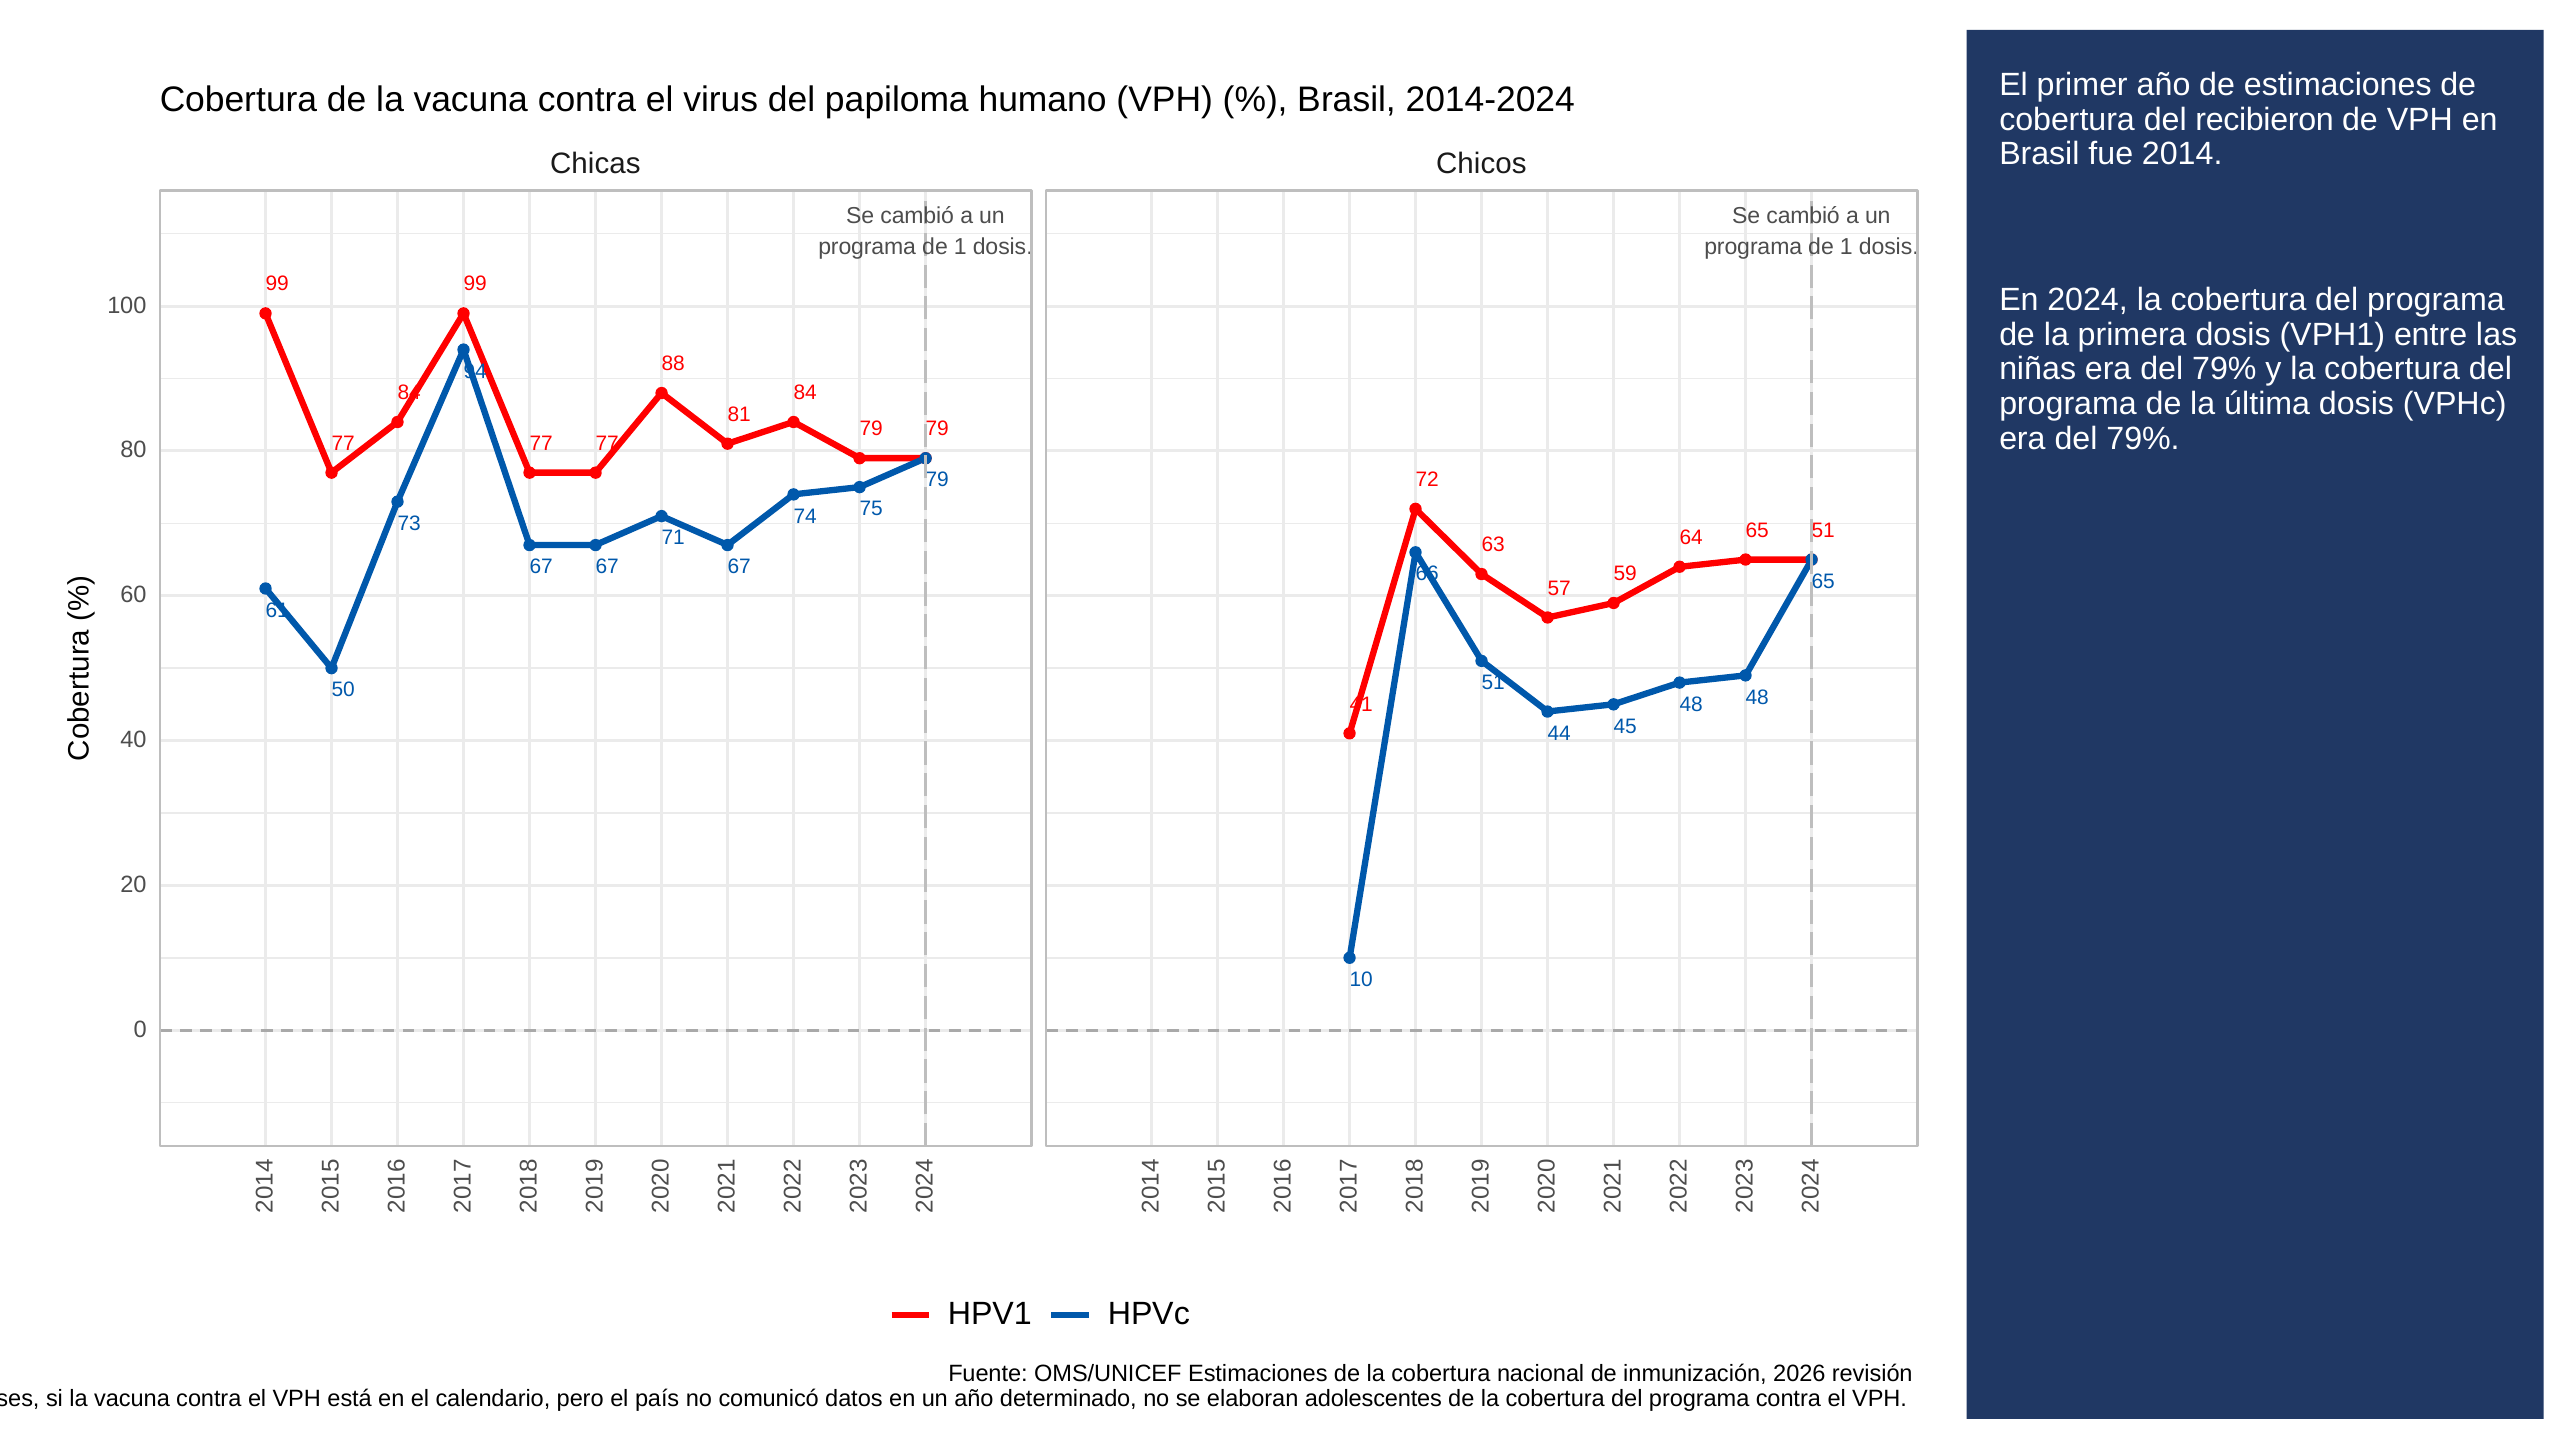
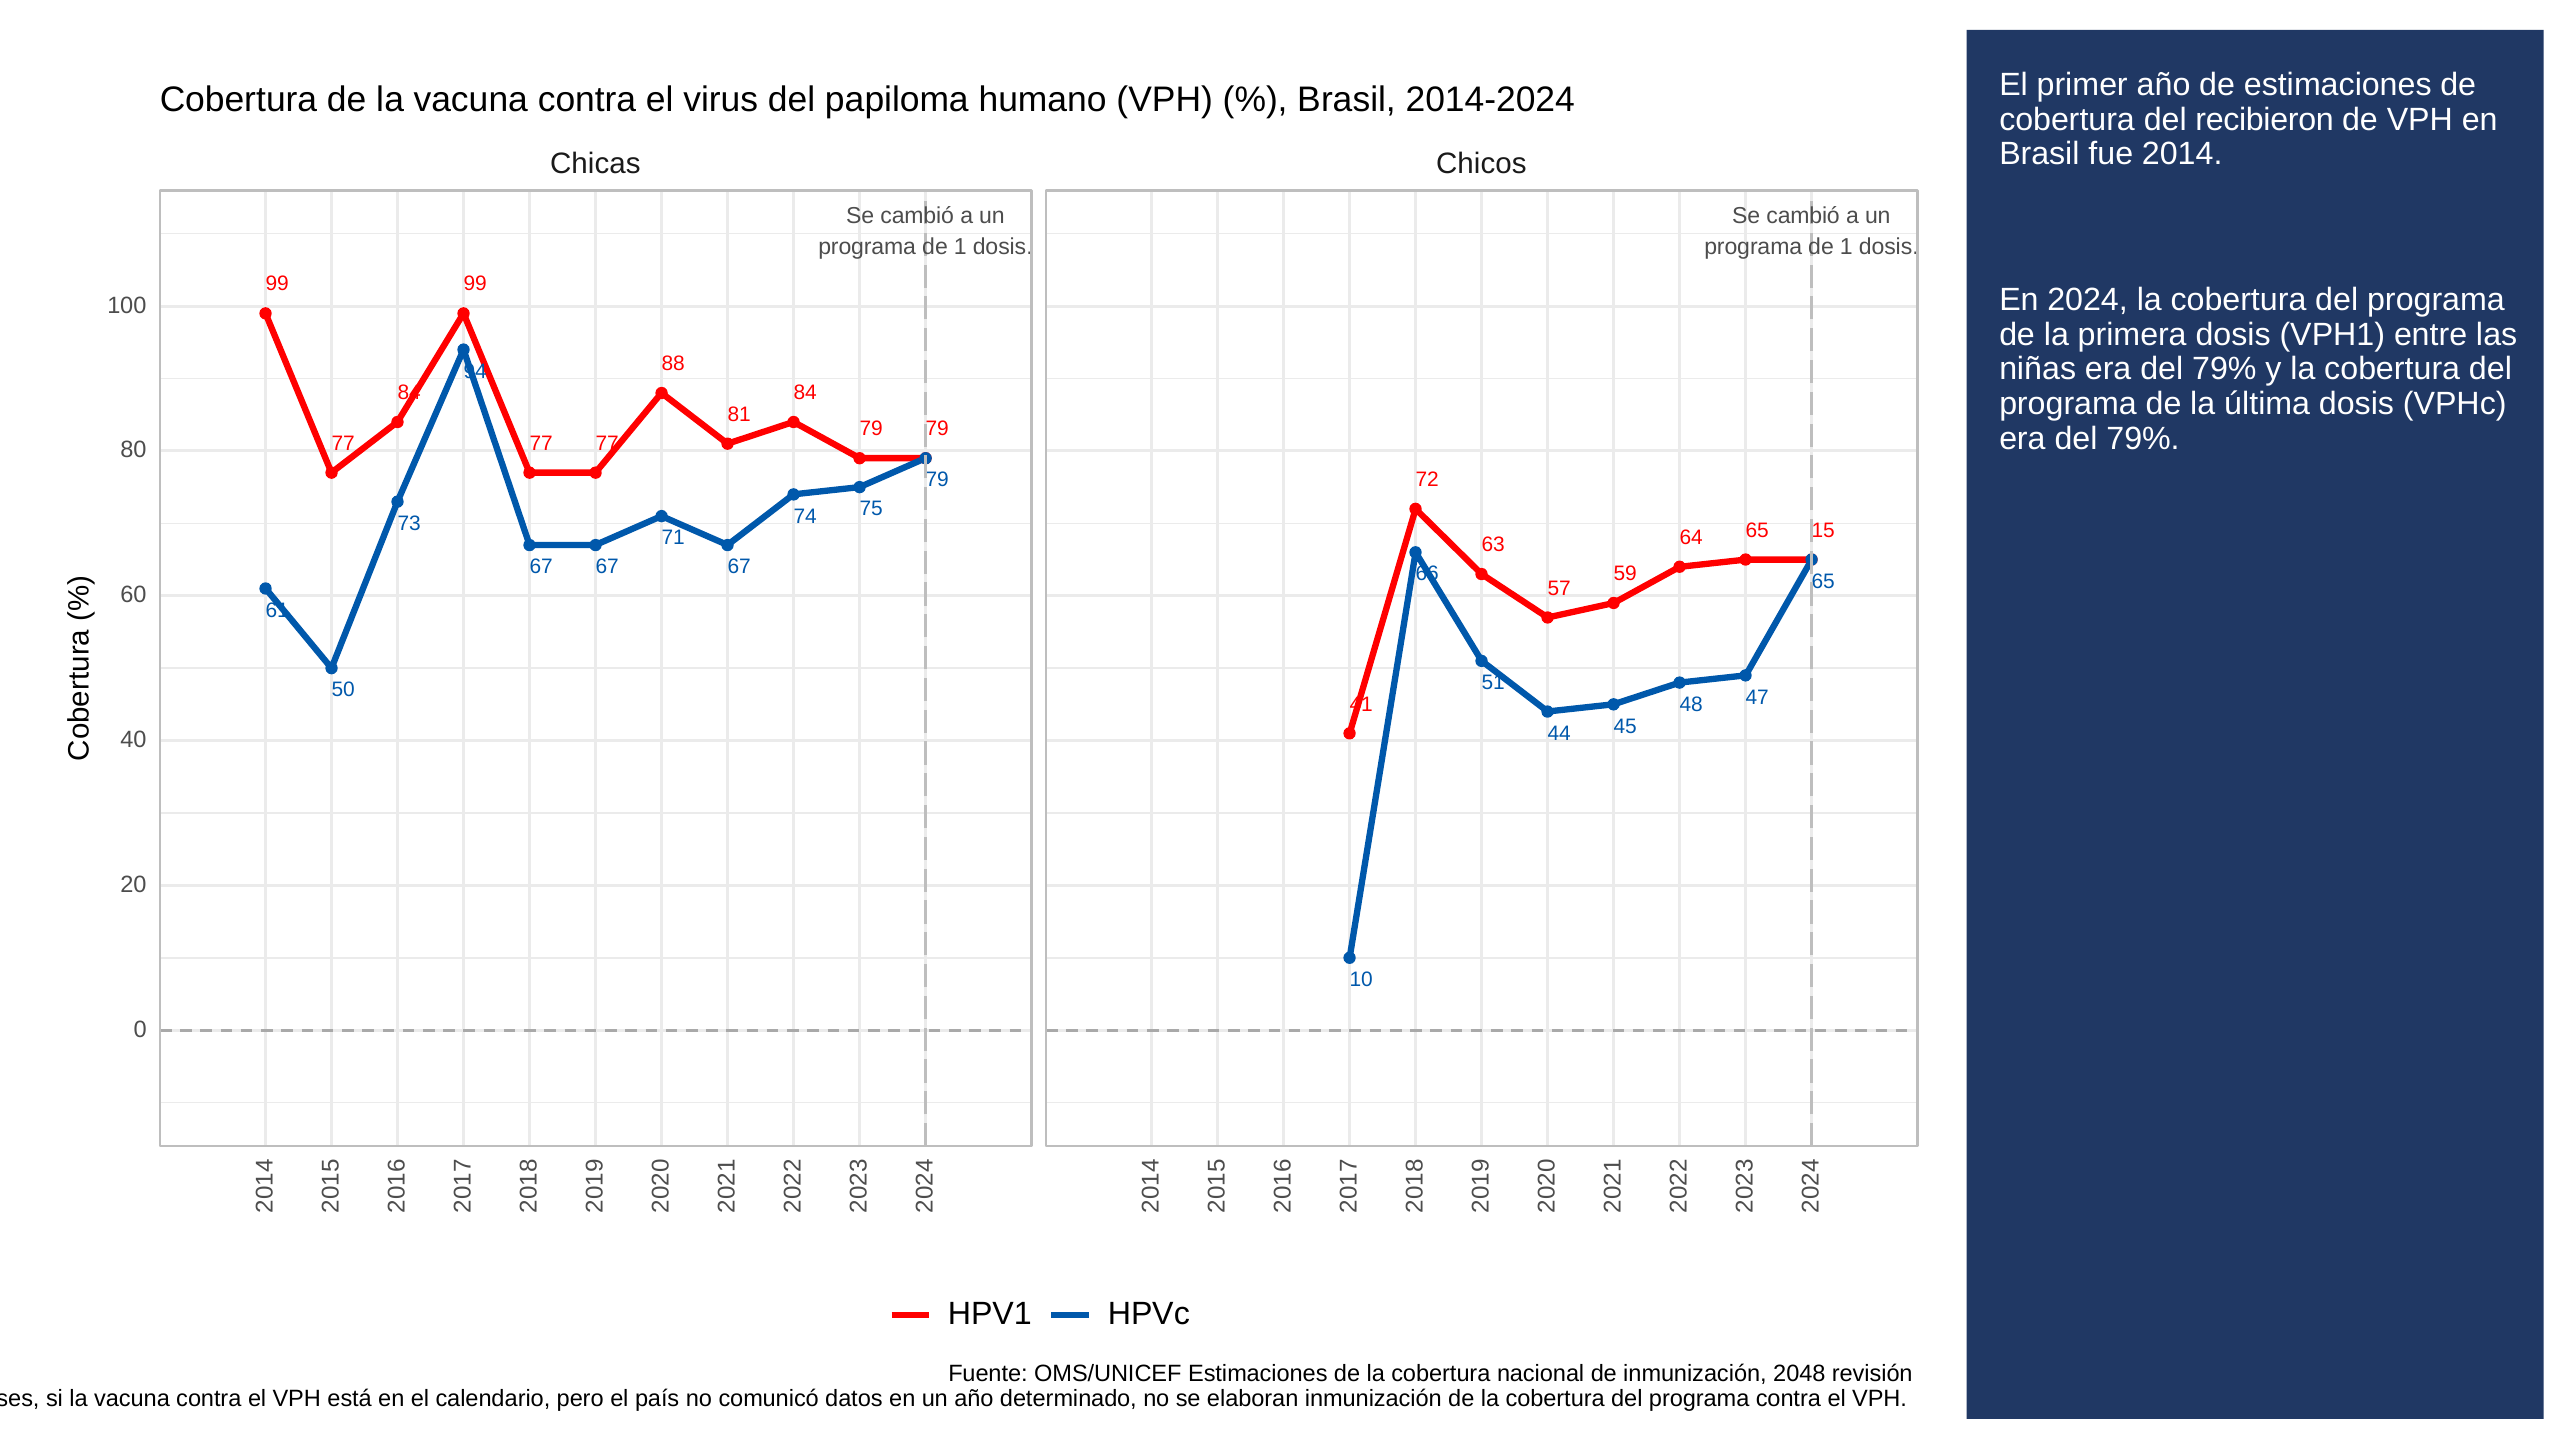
65 51: 51 -> 15 (1823, 530)
48 48: 48 -> 47 (1757, 697)
2026: 2026 -> 2048 (1799, 1373)
elaboran adolescentes: adolescentes -> inmunización (1373, 1398)
